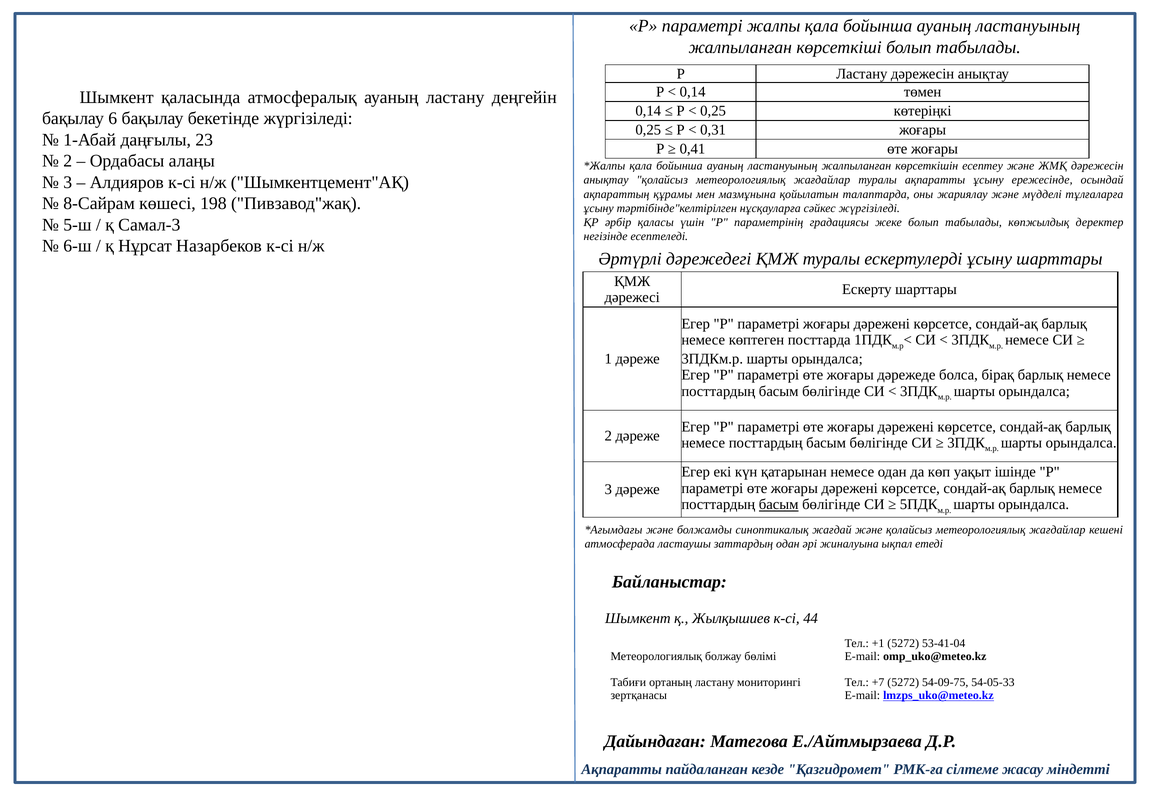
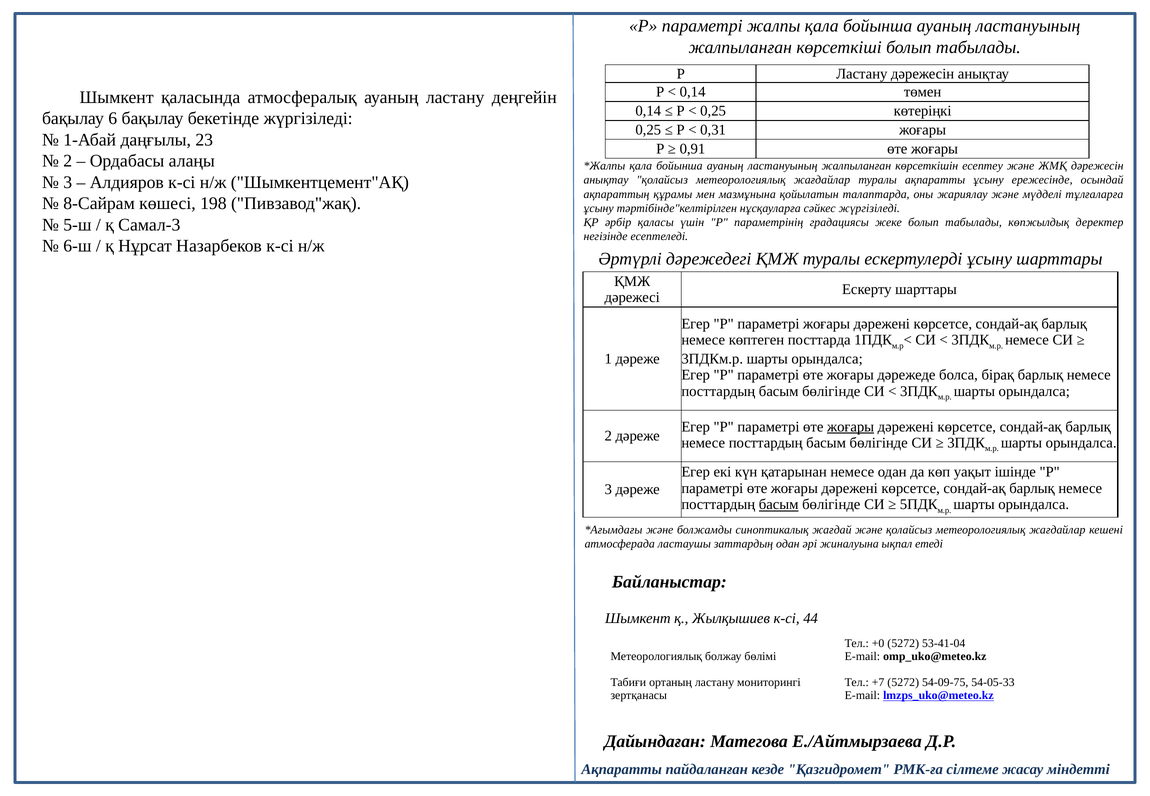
0,41: 0,41 -> 0,91 (692, 149)
жоғары underline: none -> present (851, 427)
+1: +1 -> +0 (878, 643)
